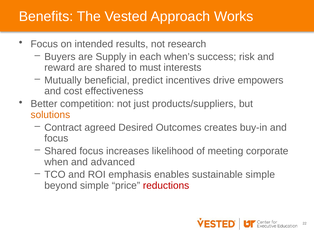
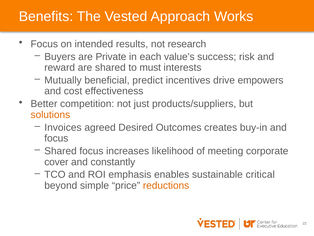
Supply: Supply -> Private (111, 57)
when’s: when’s -> value’s (179, 57)
Contract: Contract -> Invoices (63, 127)
when: when -> cover (56, 162)
advanced: advanced -> constantly (113, 162)
sustainable simple: simple -> critical (260, 174)
reductions colour: red -> orange (166, 185)
